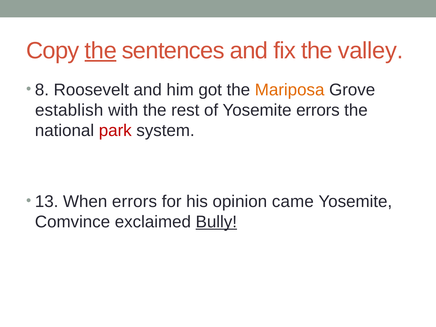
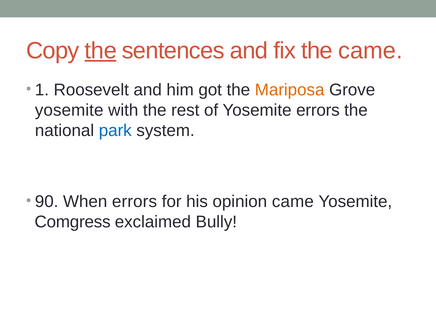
the valley: valley -> came (370, 51)
8: 8 -> 1 (42, 90)
establish: establish -> yosemite (69, 110)
park colour: red -> blue (115, 130)
13: 13 -> 90 (47, 202)
Comvince: Comvince -> Comgress (73, 222)
Bully underline: present -> none (216, 222)
